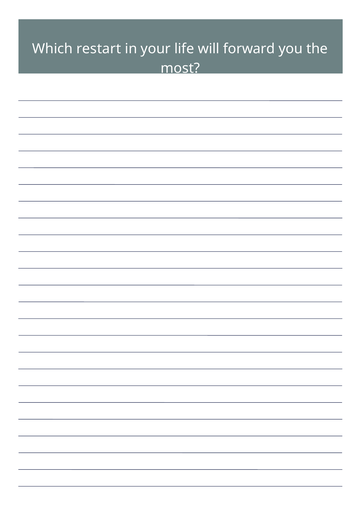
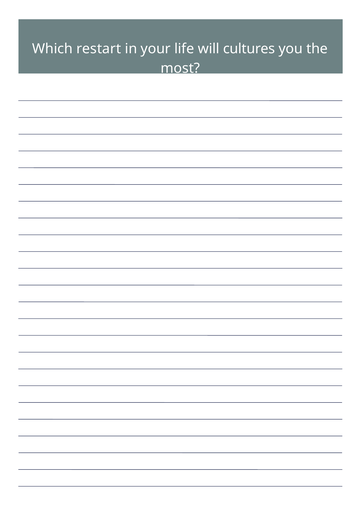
forward: forward -> cultures (249, 49)
